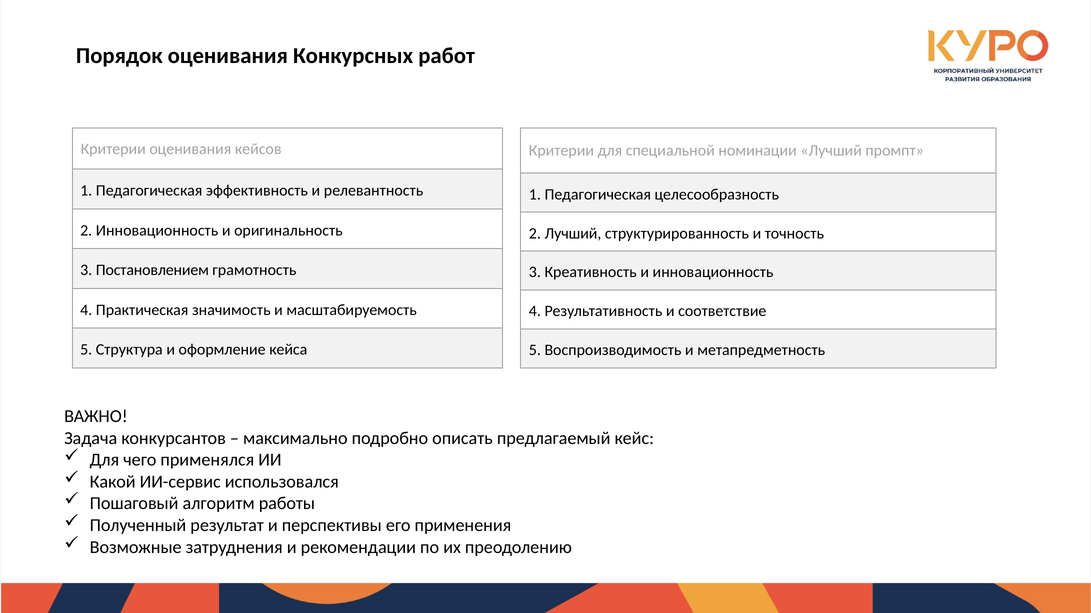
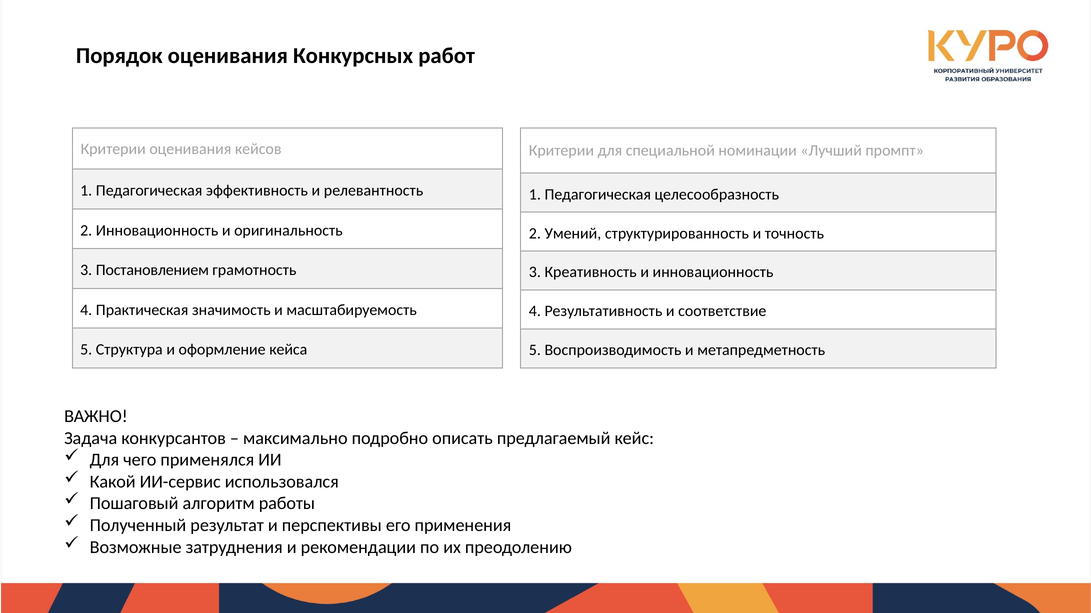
2 Лучший: Лучший -> Умений (573, 234)
